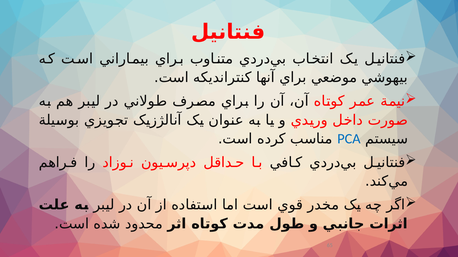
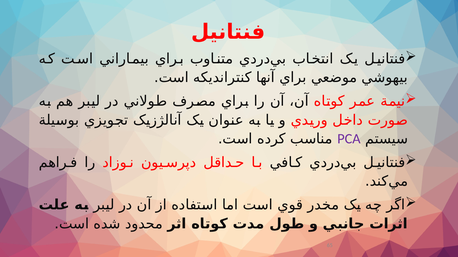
PCA colour: blue -> purple (349, 139)
